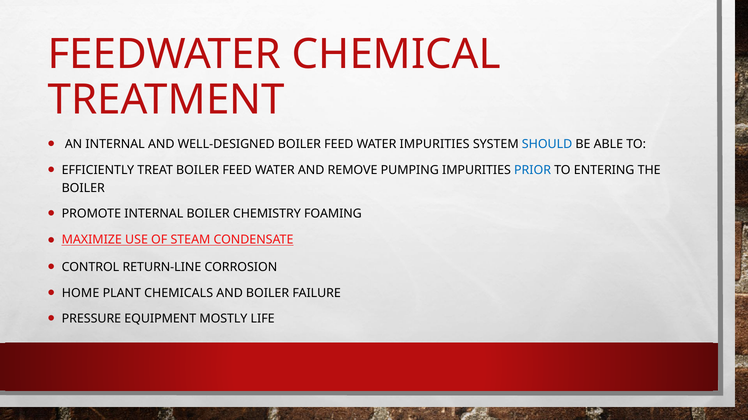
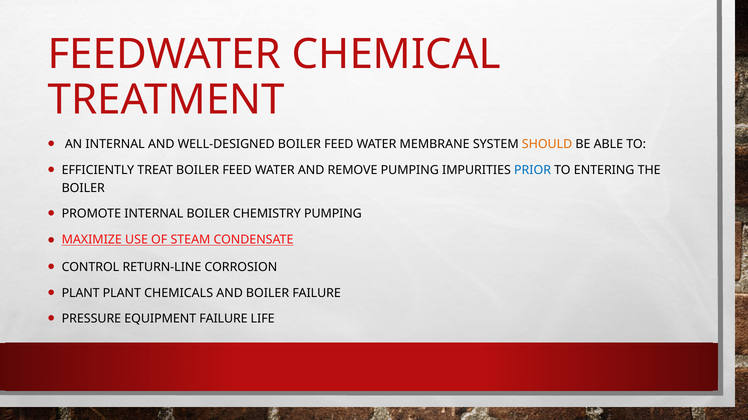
WATER IMPURITIES: IMPURITIES -> MEMBRANE (435, 145)
SHOULD colour: blue -> orange (547, 145)
CHEMISTRY FOAMING: FOAMING -> PUMPING (333, 214)
HOME: HOME -> PLANT (81, 294)
EQUIPMENT MOSTLY: MOSTLY -> FAILURE (223, 319)
